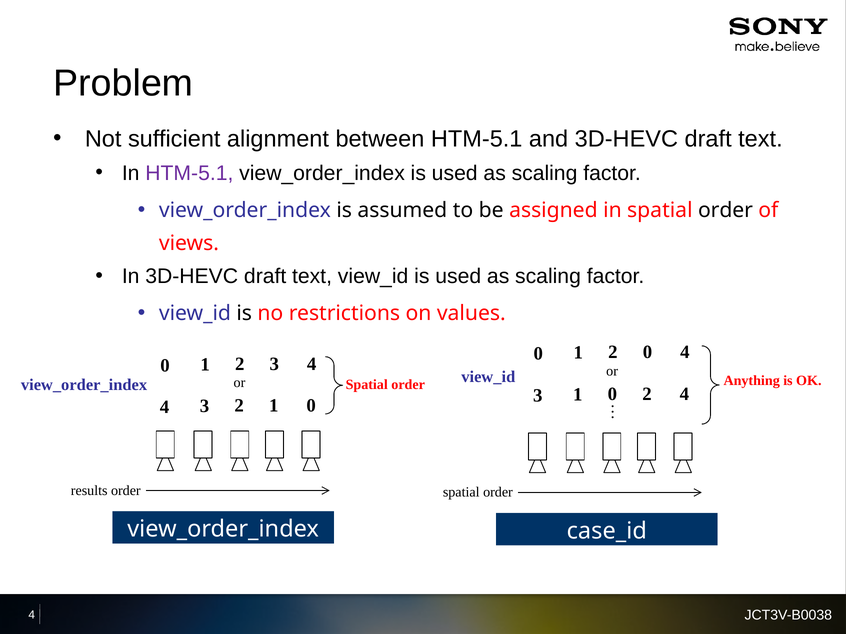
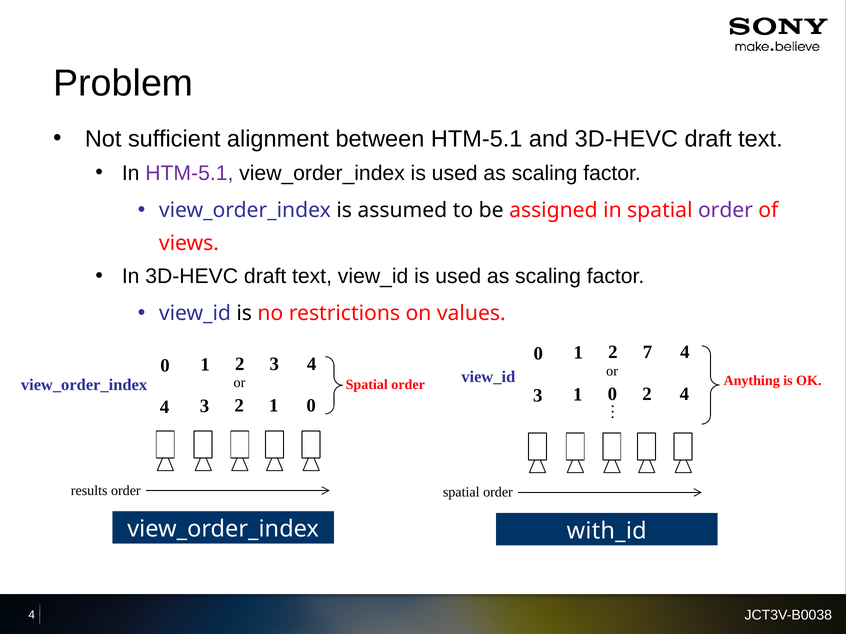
order colour: black -> purple (725, 210)
2 0: 0 -> 7 (647, 352)
case_id: case_id -> with_id (607, 531)
